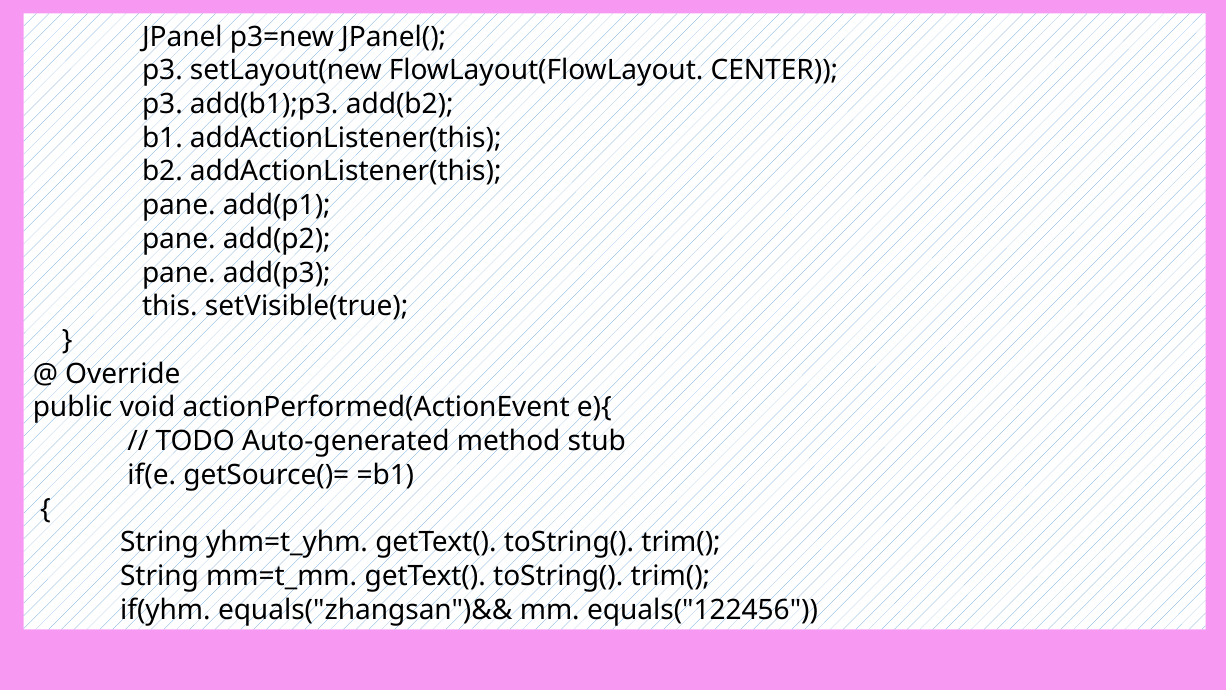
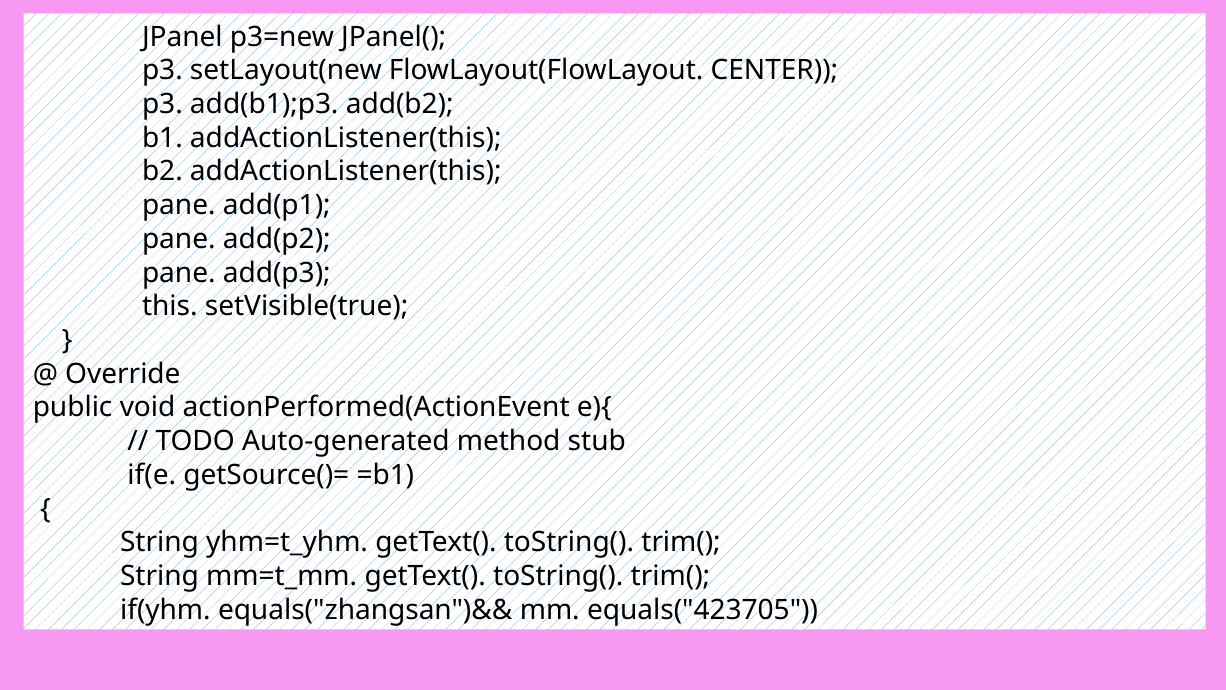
equals("122456: equals("122456 -> equals("423705 (703, 610)
